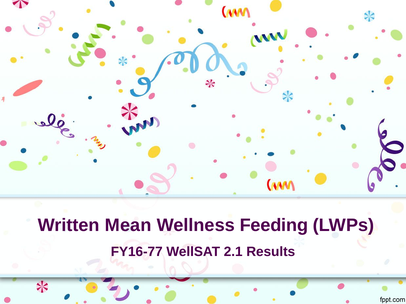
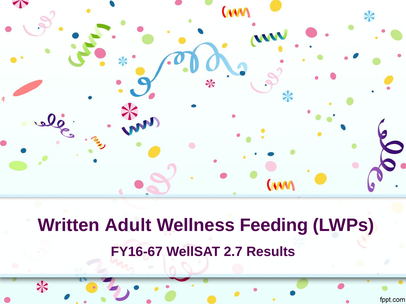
Mean: Mean -> Adult (128, 225)
FY16-77: FY16-77 -> FY16-67 (137, 252)
2.1: 2.1 -> 2.7 (233, 252)
